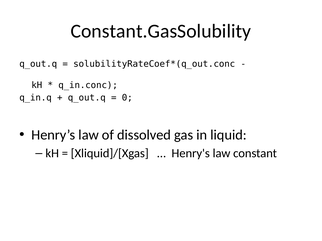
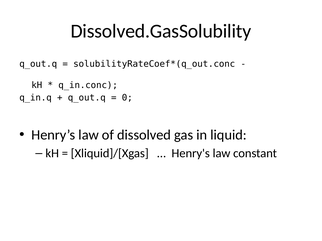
Constant.GasSolubility: Constant.GasSolubility -> Dissolved.GasSolubility (161, 31)
